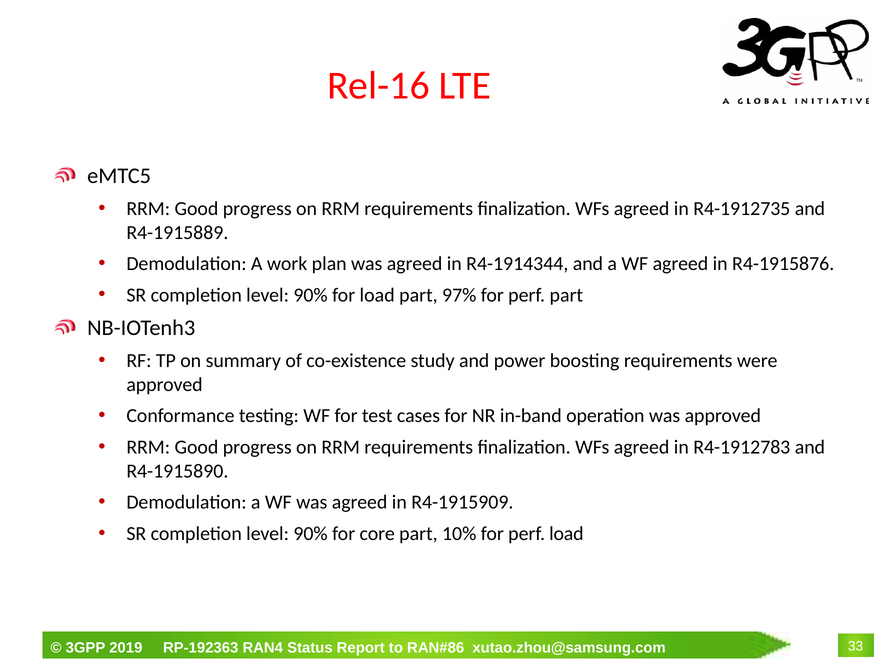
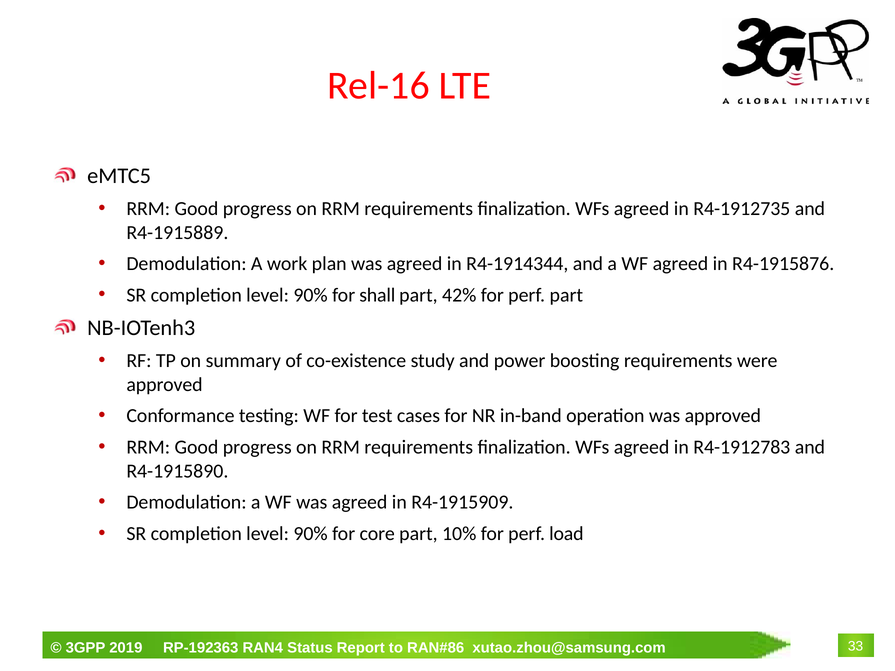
for load: load -> shall (377, 295)
97%: 97% -> 42% (459, 295)
